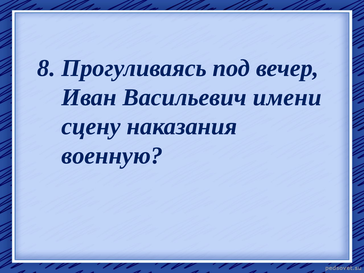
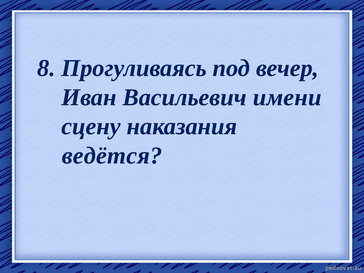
военную: военную -> ведётся (112, 156)
